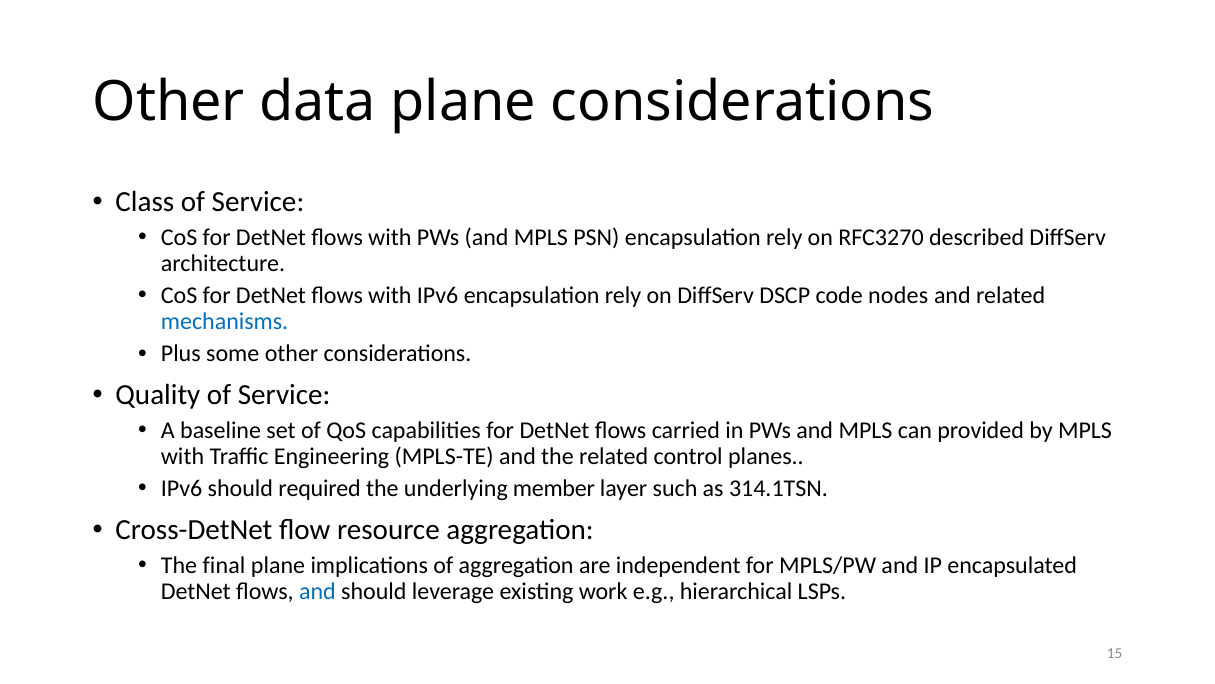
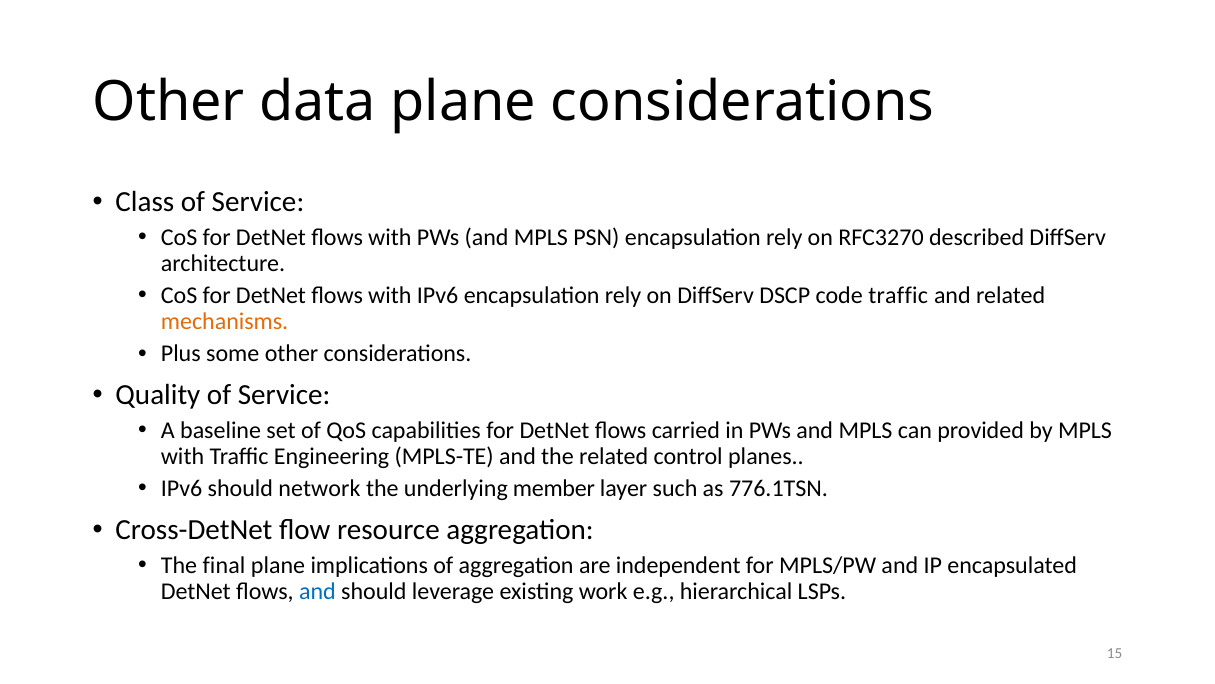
code nodes: nodes -> traffic (898, 295)
mechanisms colour: blue -> orange (225, 321)
required: required -> network (319, 488)
314.1TSN: 314.1TSN -> 776.1TSN (778, 488)
